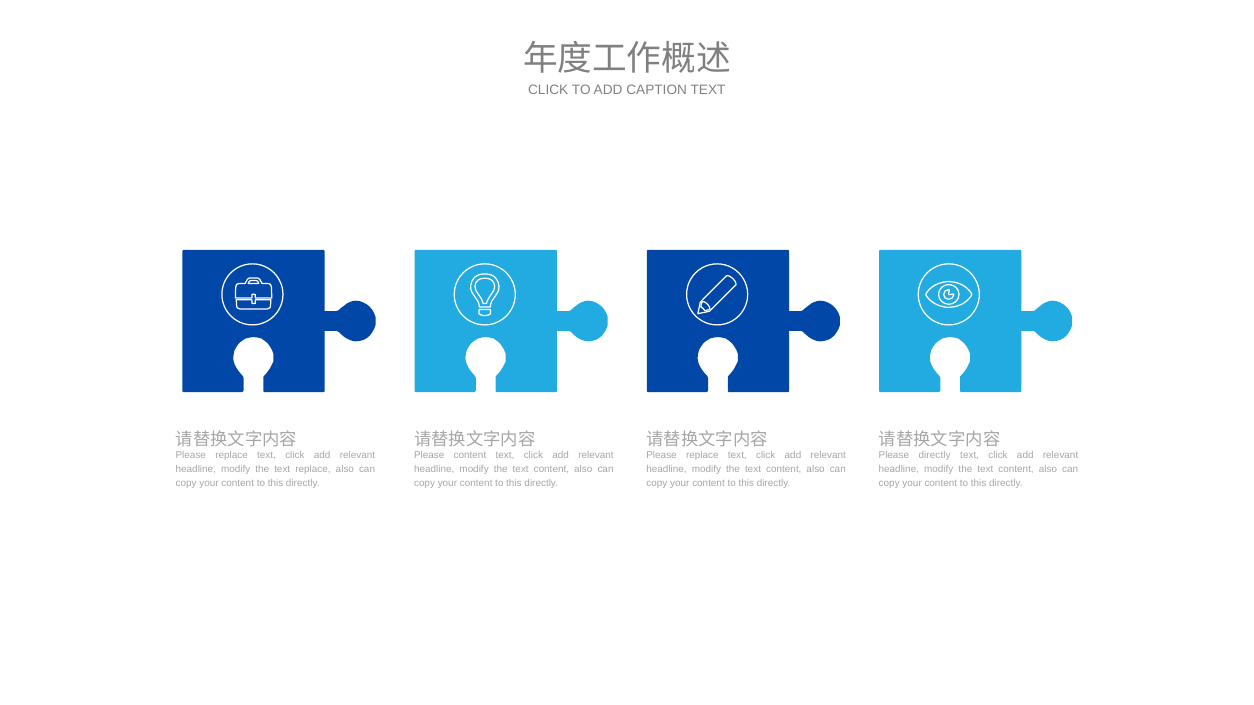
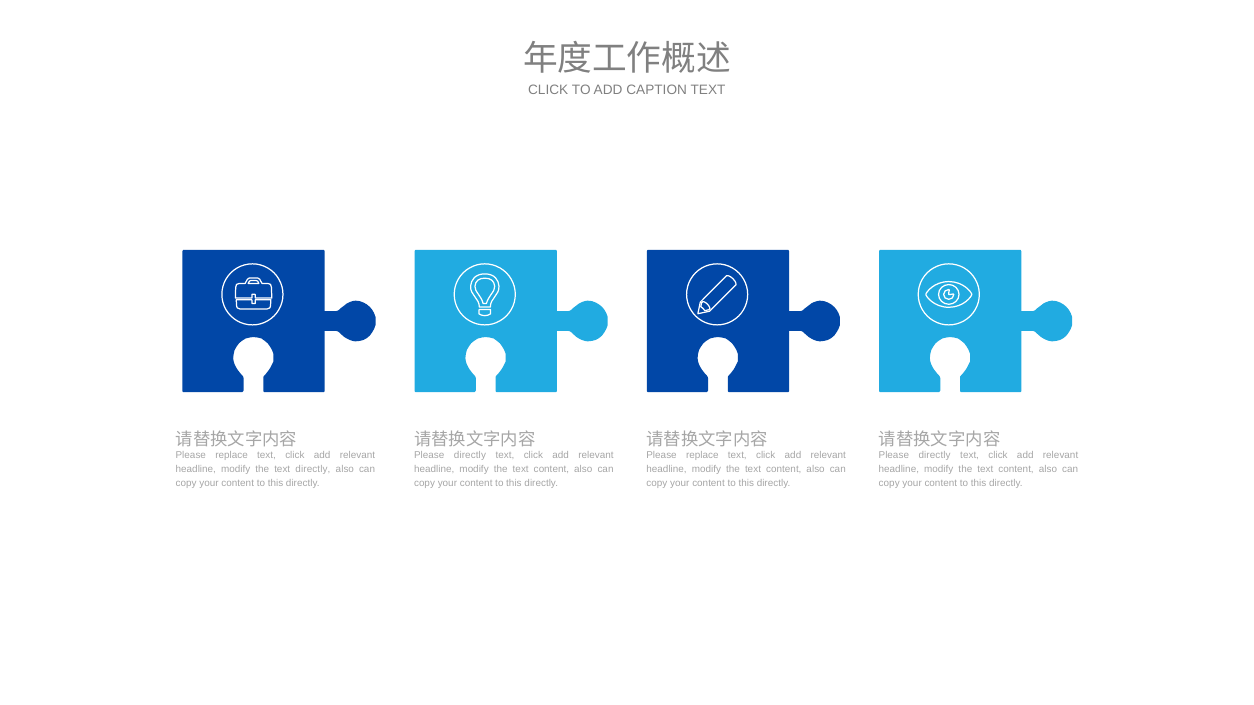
content: content -> directly (470, 455)
text replace: replace -> directly (313, 470)
